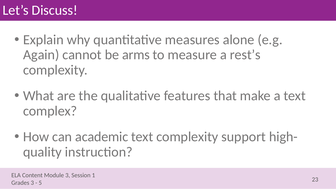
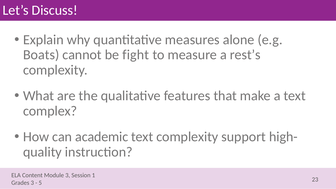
Again: Again -> Boats (41, 55)
arms: arms -> fight (136, 55)
